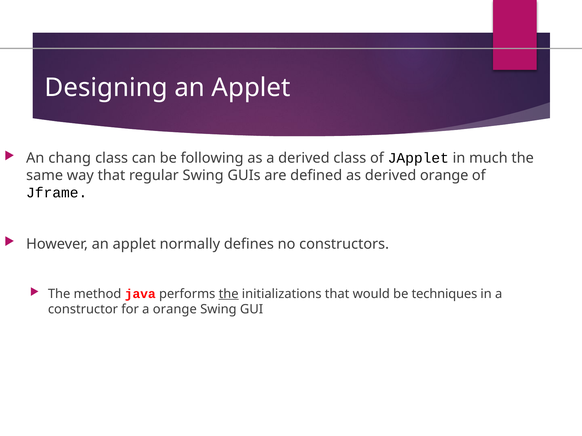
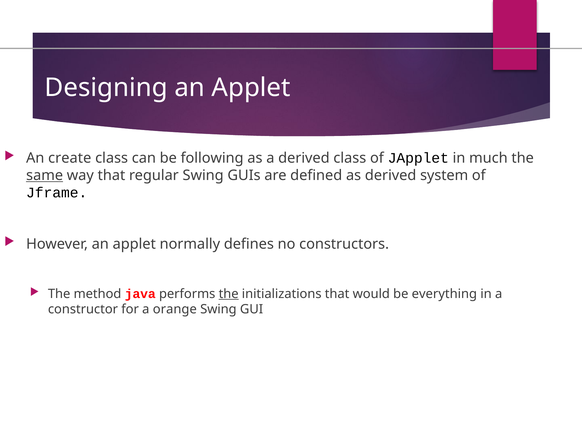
chang: chang -> create (70, 158)
same underline: none -> present (45, 176)
derived orange: orange -> system (444, 176)
techniques: techniques -> everything (444, 294)
